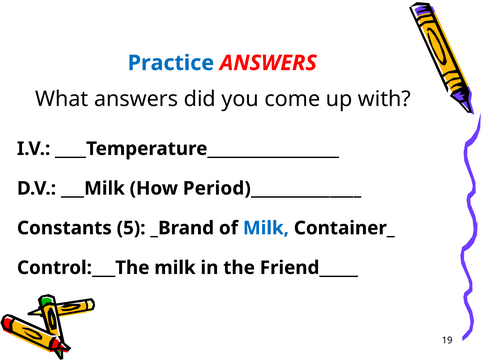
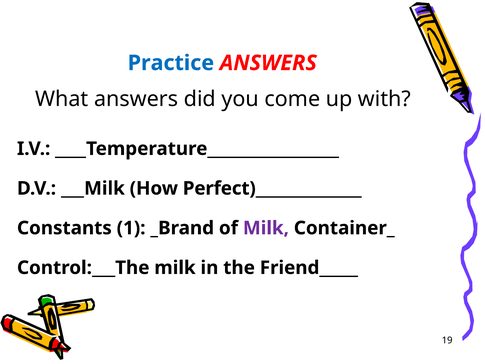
Period)______________: Period)______________ -> Perfect)______________ (272, 188)
5: 5 -> 1 (131, 228)
Milk colour: blue -> purple (266, 228)
